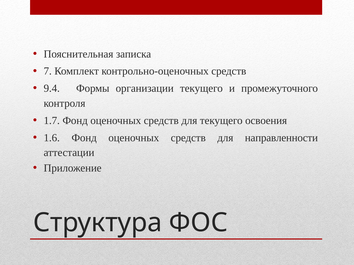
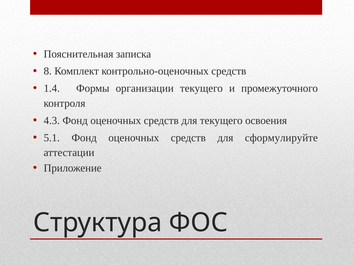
7: 7 -> 8 (48, 71)
9.4: 9.4 -> 1.4 (52, 89)
1.7: 1.7 -> 4.3 (52, 121)
1.6: 1.6 -> 5.1 (52, 138)
направленности: направленности -> сформулируйте (281, 138)
